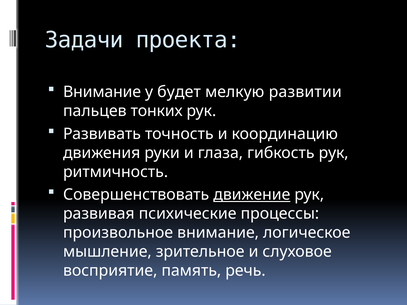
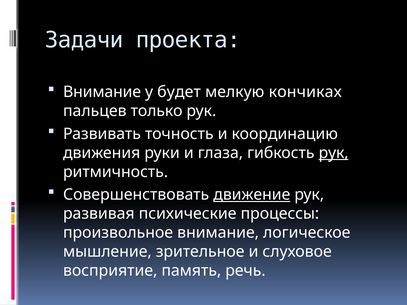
развитии: развитии -> кончиках (305, 92)
тонких: тонких -> только (157, 111)
рук underline: none -> present (334, 153)
